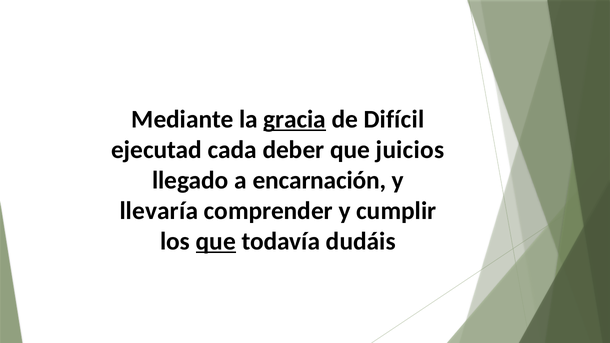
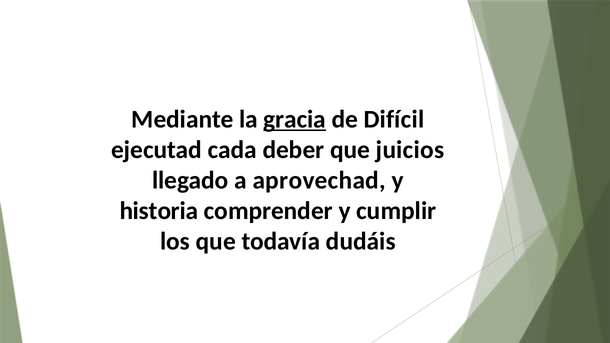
encarnación: encarnación -> aprovechad (319, 180)
llevaría: llevaría -> historia (159, 211)
que underline: present -> none (216, 241)
